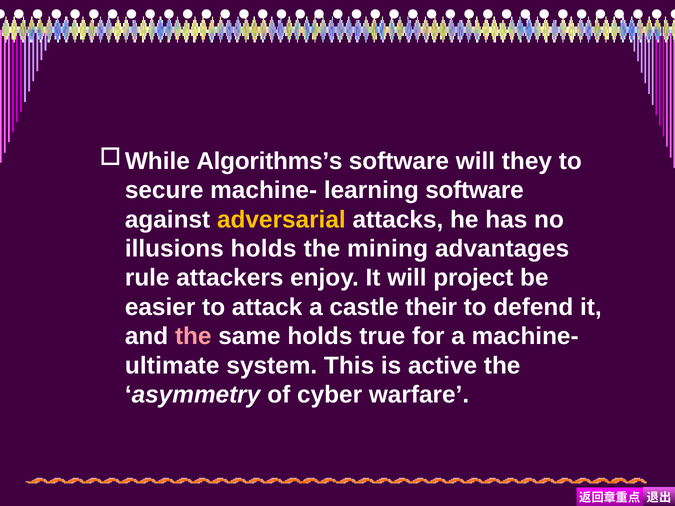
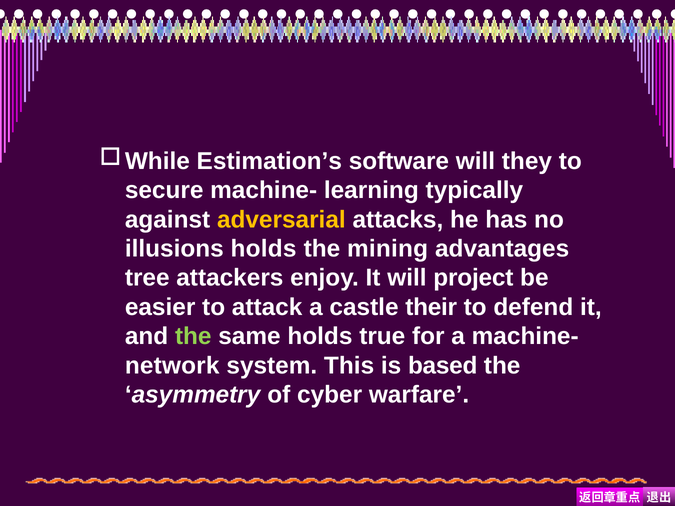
Algorithms’s: Algorithms’s -> Estimation’s (269, 161)
learning software: software -> typically (474, 190)
rule: rule -> tree (147, 278)
the colour: pink -> light green (193, 337)
ultimate: ultimate -> network (172, 366)
active: active -> based (443, 366)
